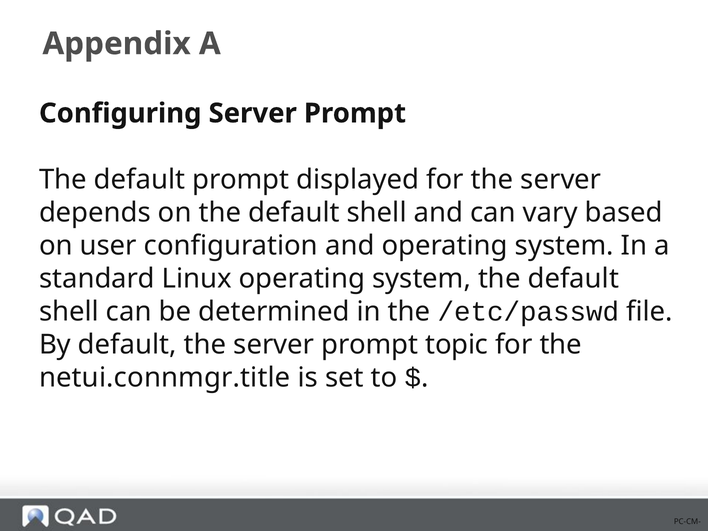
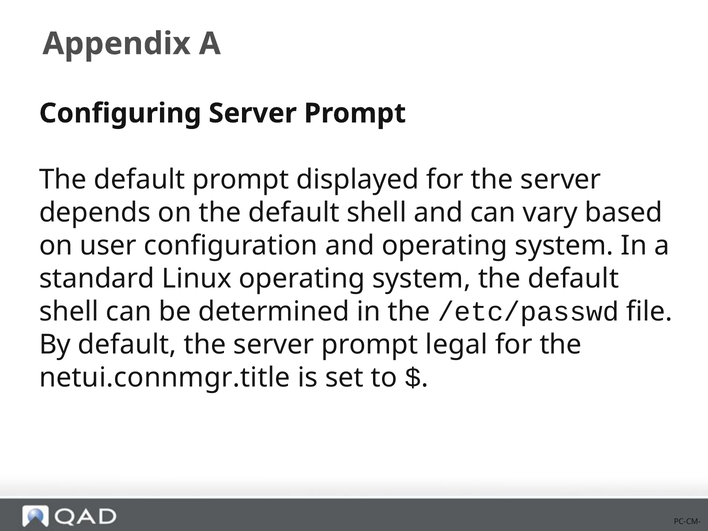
topic: topic -> legal (457, 345)
